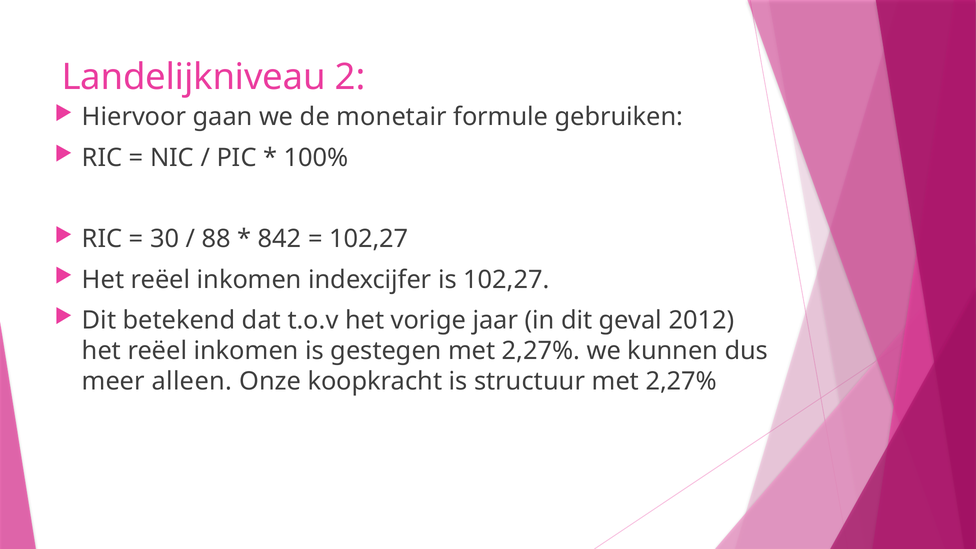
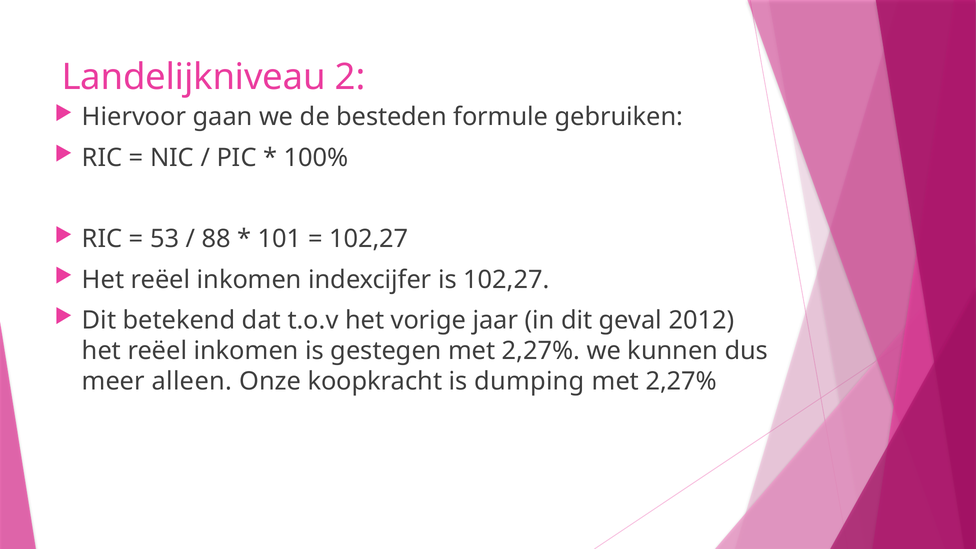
monetair: monetair -> besteden (392, 117)
30: 30 -> 53 (165, 239)
842: 842 -> 101 (280, 239)
structuur: structuur -> dumping (530, 381)
